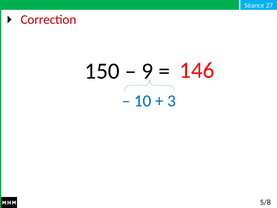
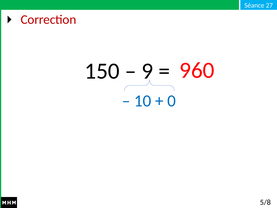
146: 146 -> 960 (197, 70)
3: 3 -> 0 (172, 101)
